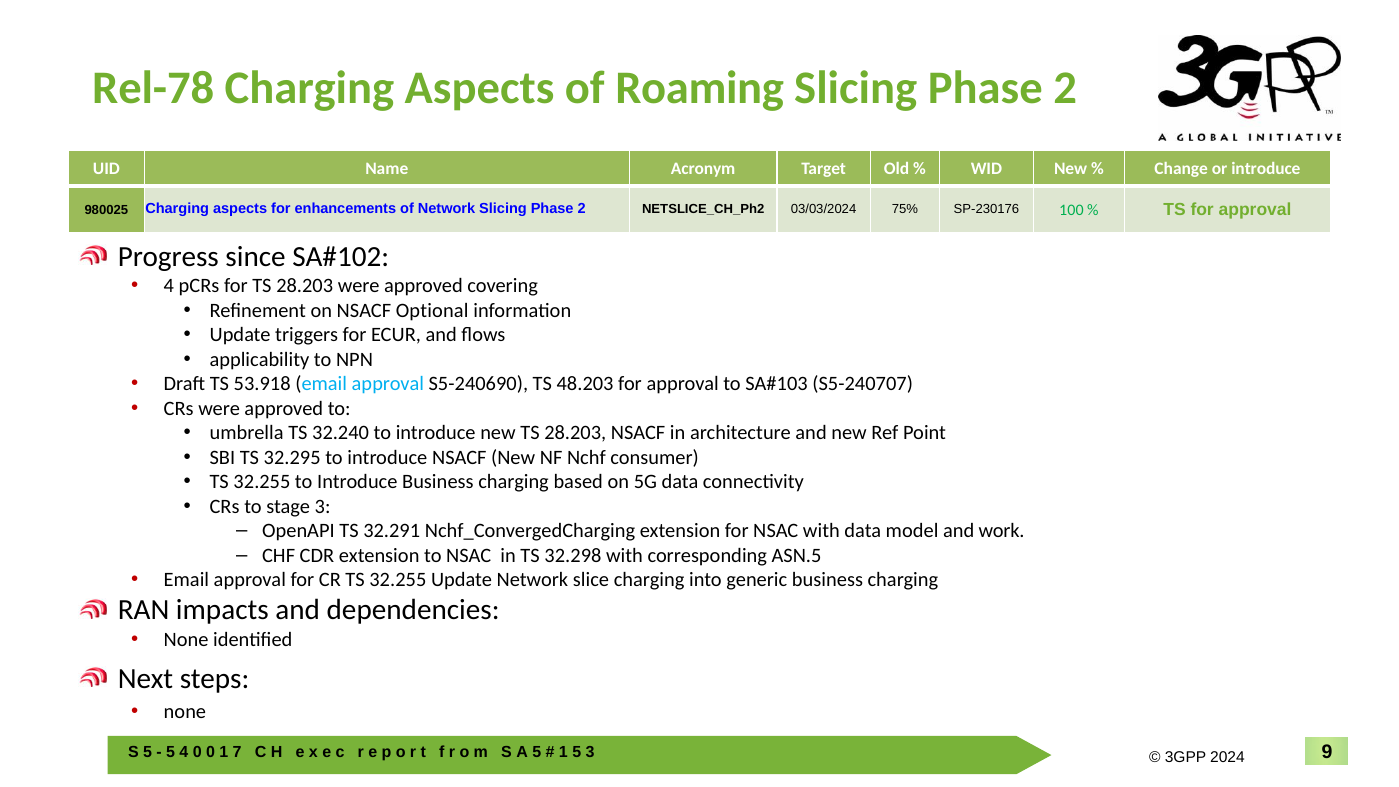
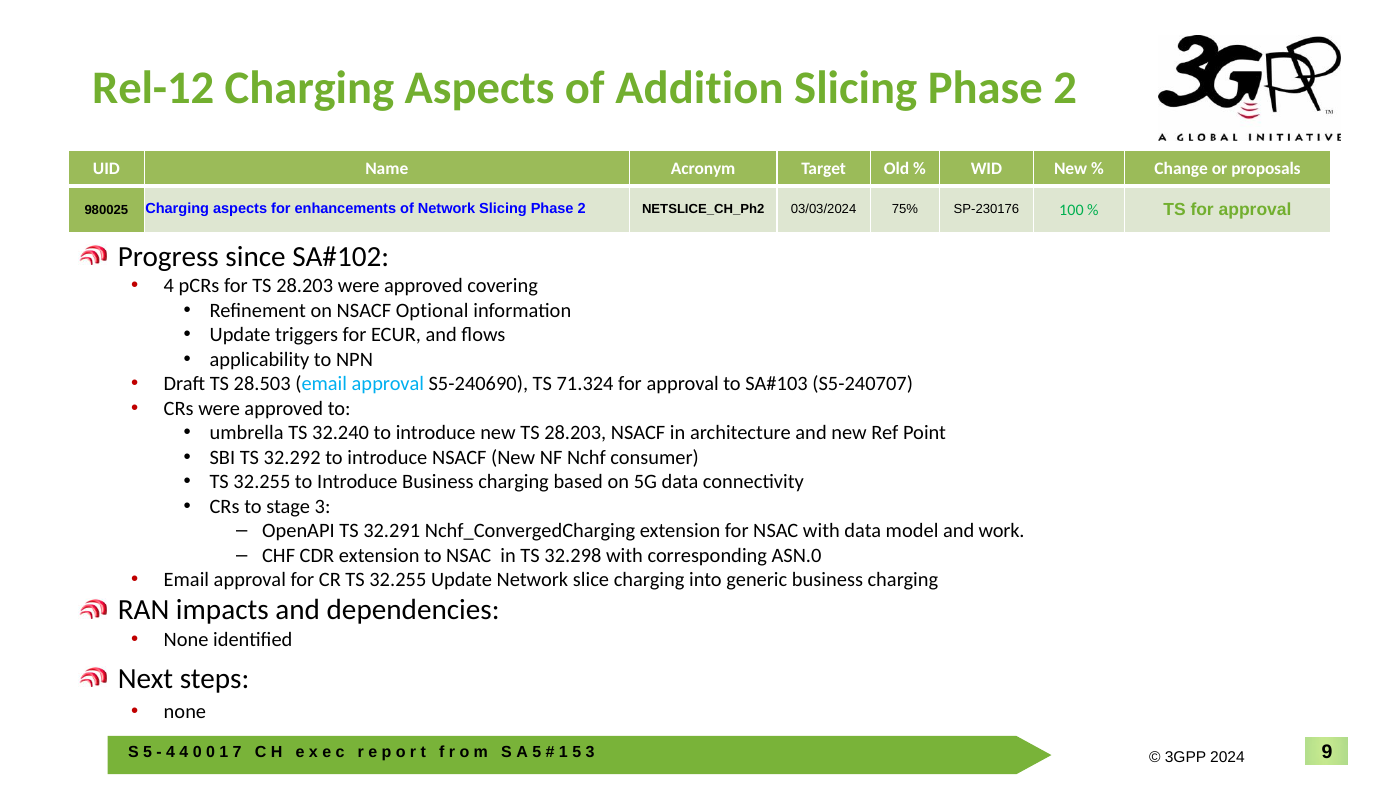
Rel-78: Rel-78 -> Rel-12 (153, 88)
Roaming: Roaming -> Addition (699, 88)
or introduce: introduce -> proposals (1266, 169)
53.918: 53.918 -> 28.503 (262, 384)
48.203: 48.203 -> 71.324 (585, 384)
32.295: 32.295 -> 32.292 (292, 457)
ASN.5: ASN.5 -> ASN.0 (797, 555)
5: 5 -> 4 (171, 752)
